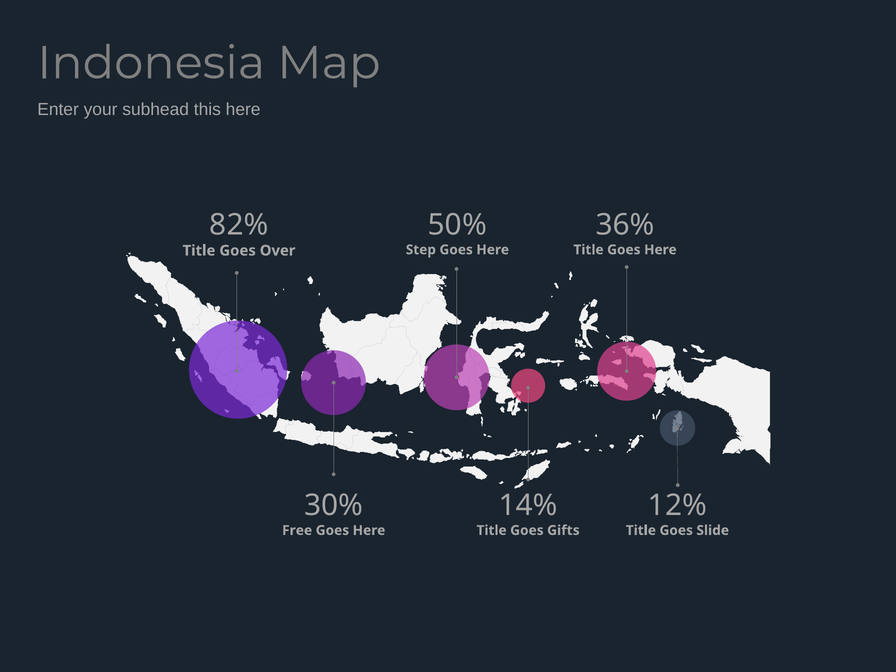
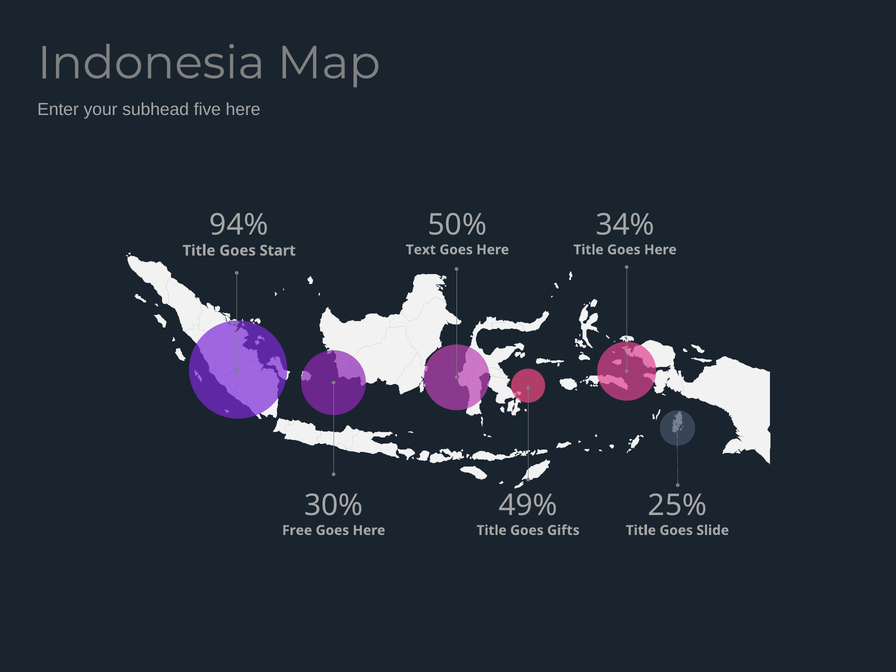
this: this -> five (207, 109)
36%: 36% -> 34% (625, 225)
82%: 82% -> 94% (239, 225)
Step: Step -> Text (421, 250)
Over: Over -> Start (278, 251)
14%: 14% -> 49% (528, 505)
12%: 12% -> 25% (677, 505)
